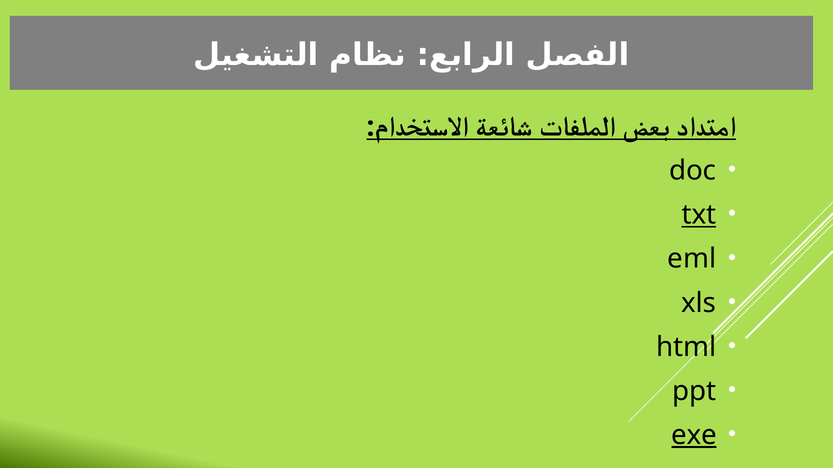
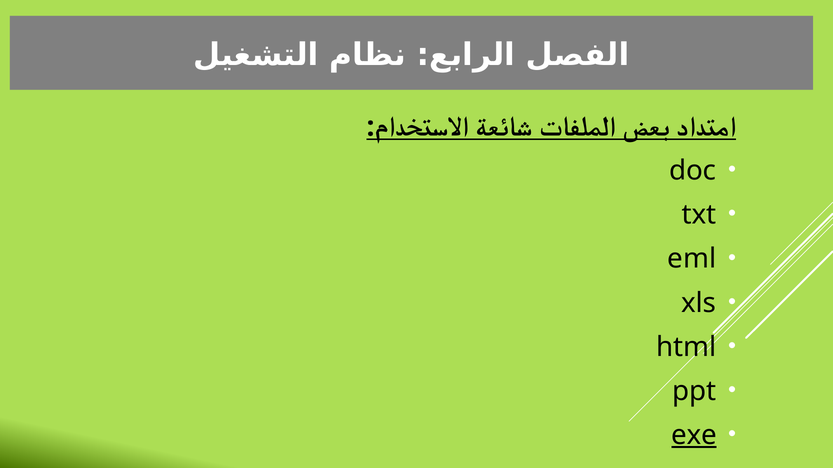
txt underline: present -> none (699, 215)
